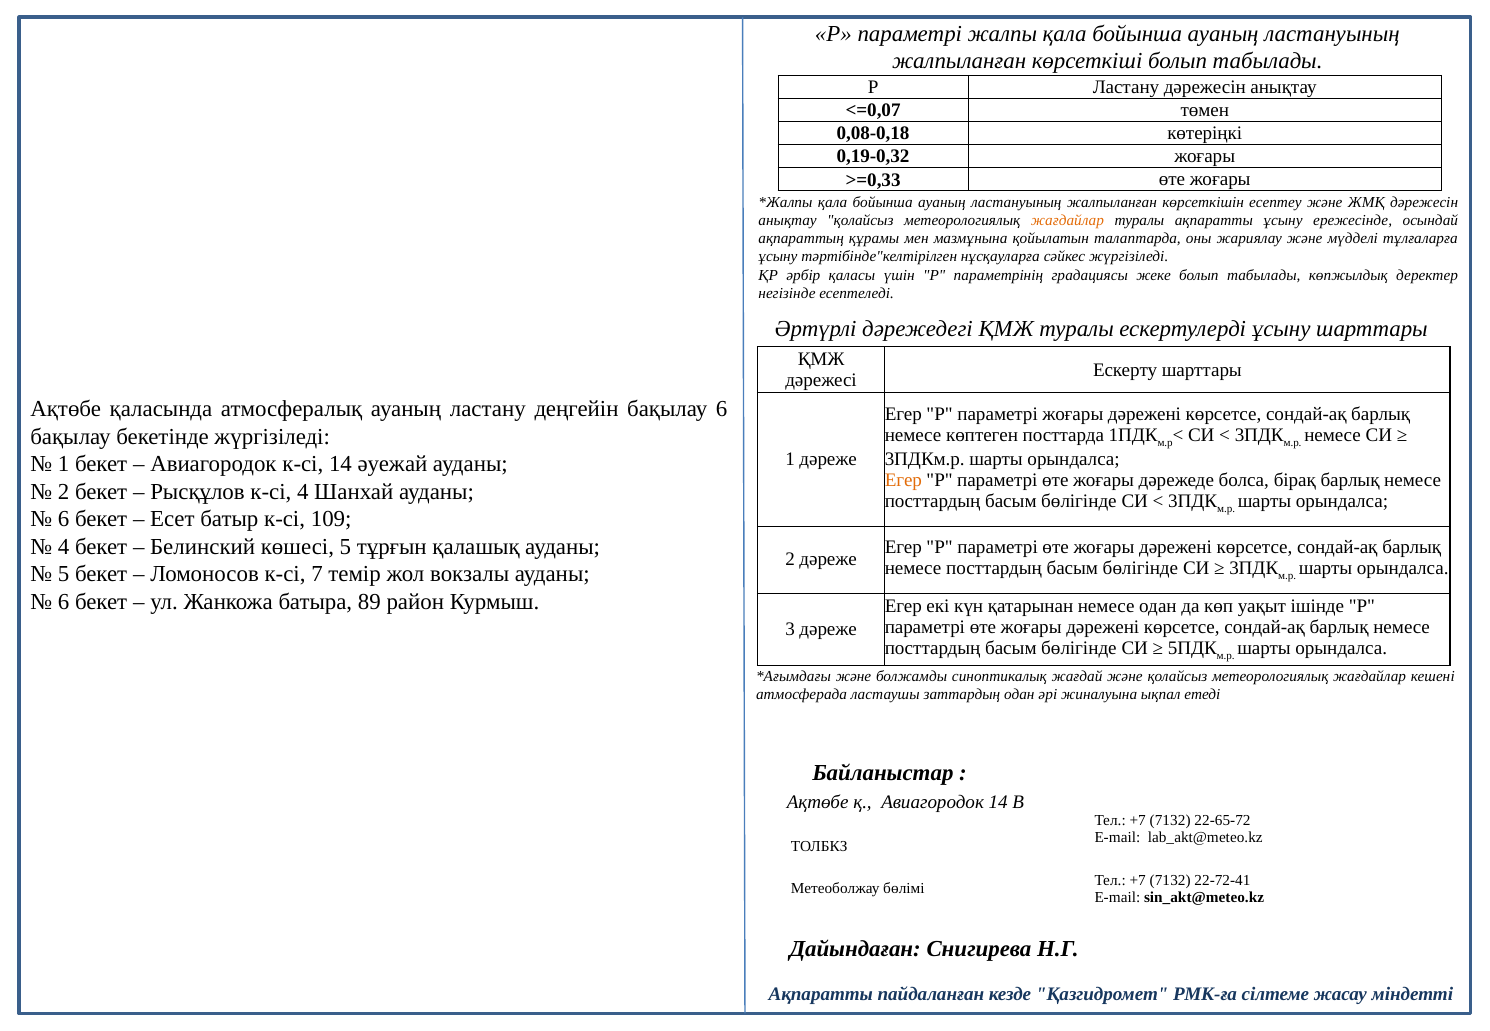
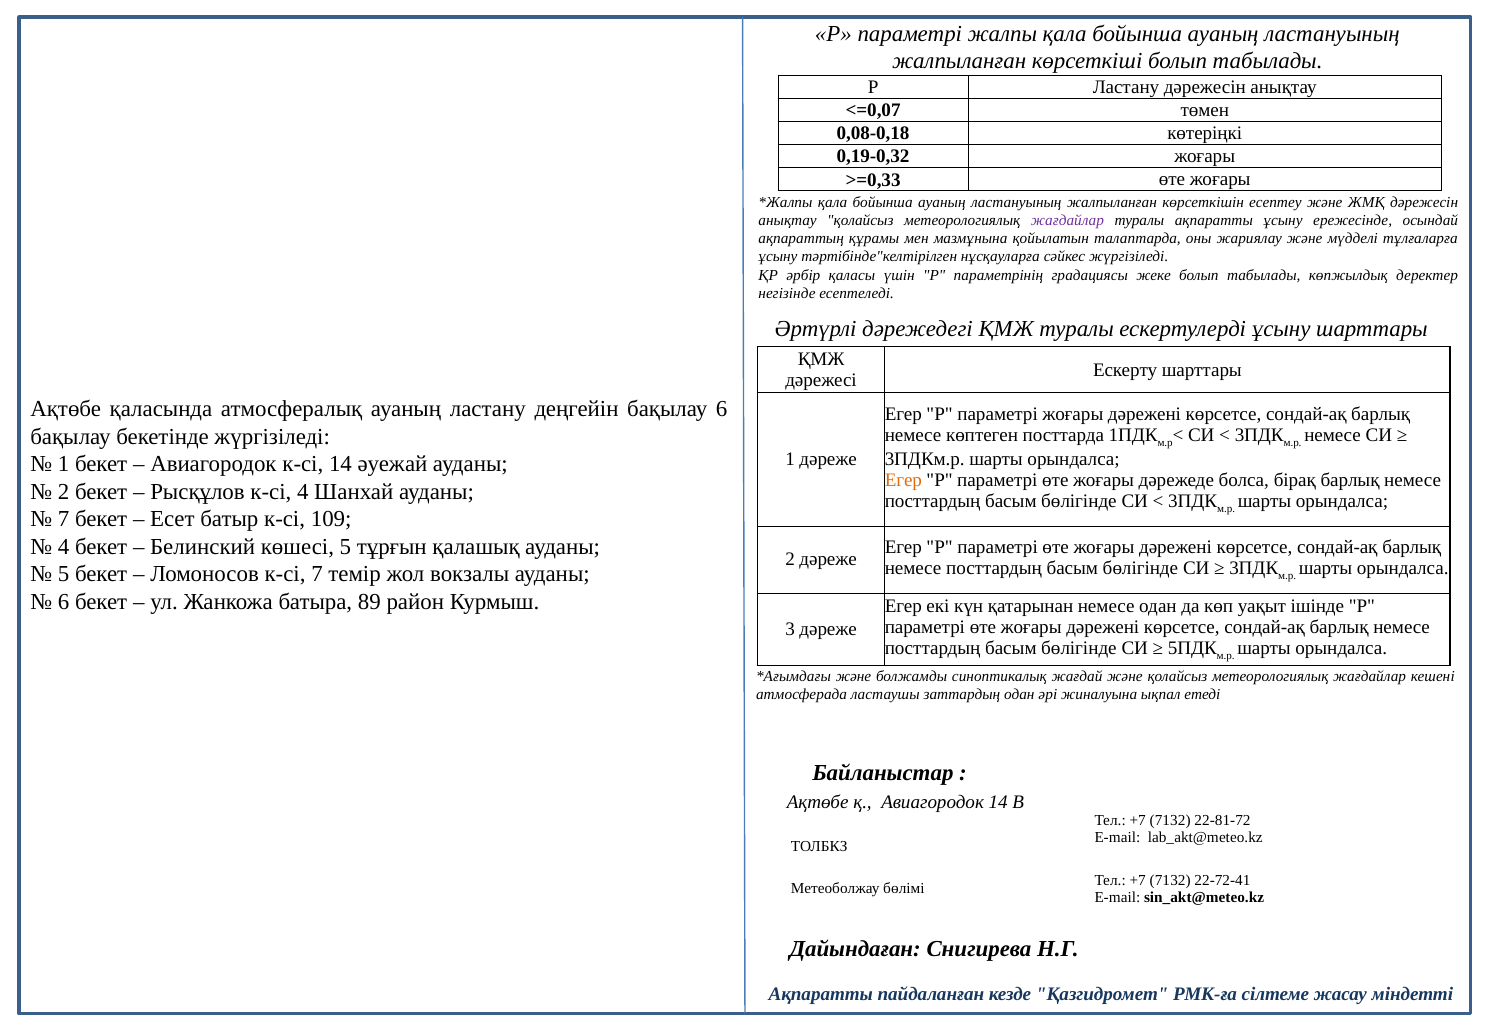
жағдайлар colour: orange -> purple (1067, 220)
6: 6 -> 7 (64, 519)
22-65-72: 22-65-72 -> 22-81-72 (1223, 821)
